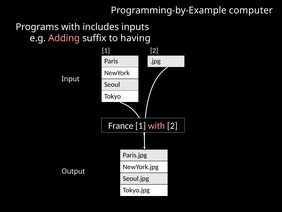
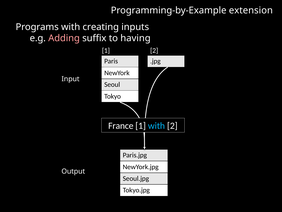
computer: computer -> extension (251, 10)
includes: includes -> creating (101, 27)
with colour: pink -> light blue (156, 126)
